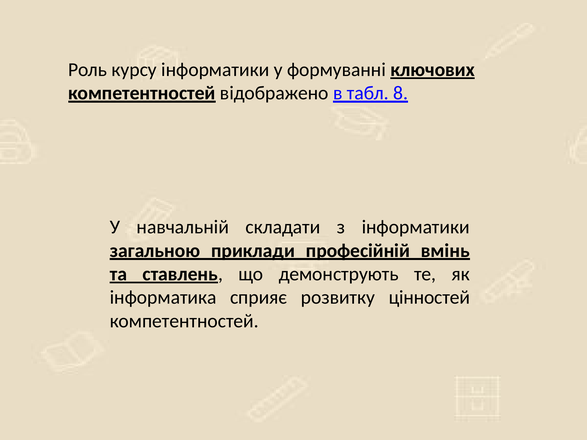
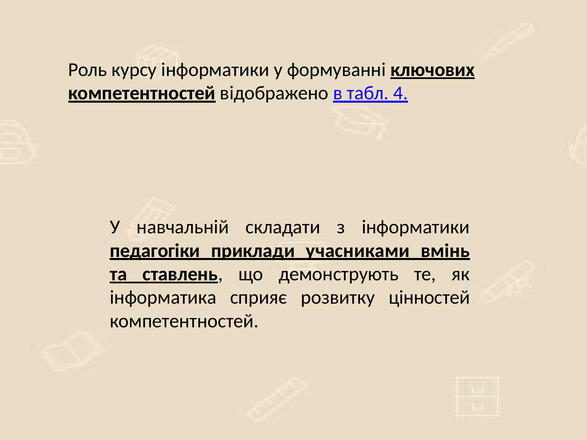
8: 8 -> 4 (401, 93)
загальною: загальною -> педагогіки (155, 251)
професійній: професійній -> учасниками (358, 251)
